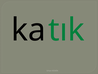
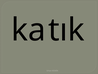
tık colour: green -> black (66, 30)
